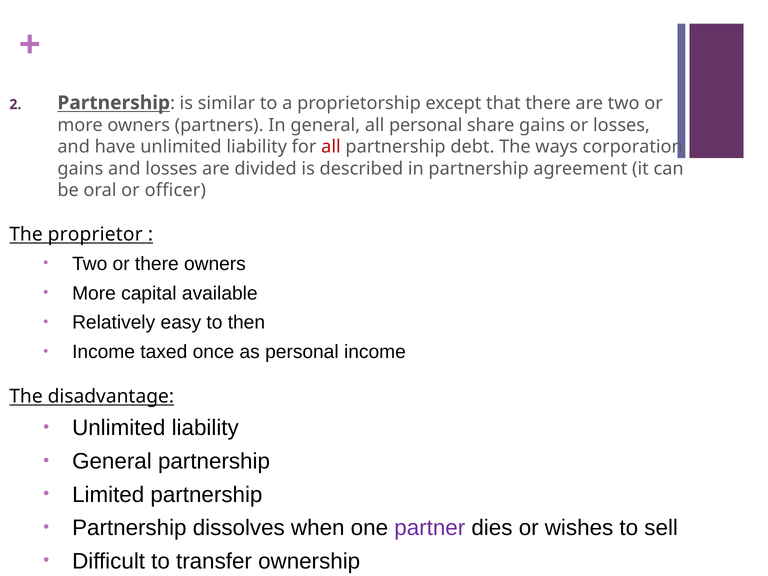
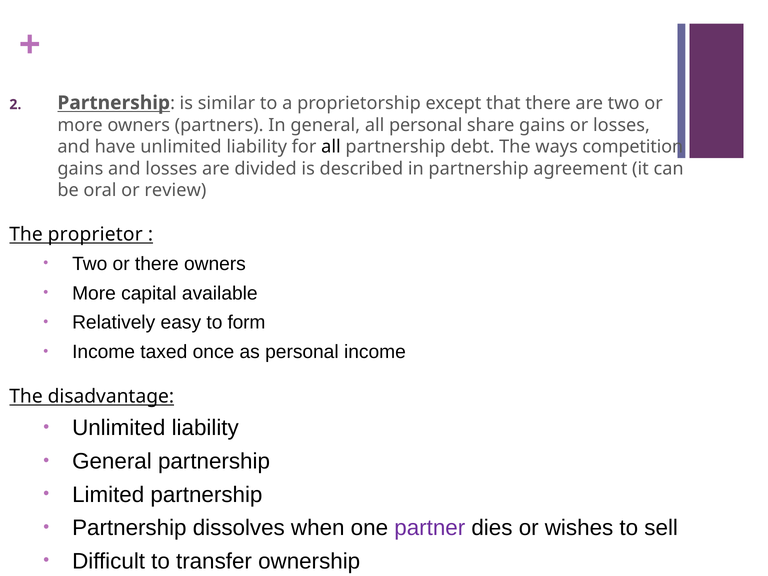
all colour: red -> black (331, 147)
corporation: corporation -> competition (633, 147)
officer: officer -> review (175, 190)
then: then -> form (247, 323)
